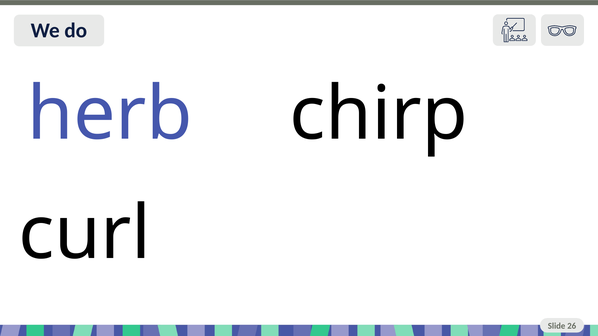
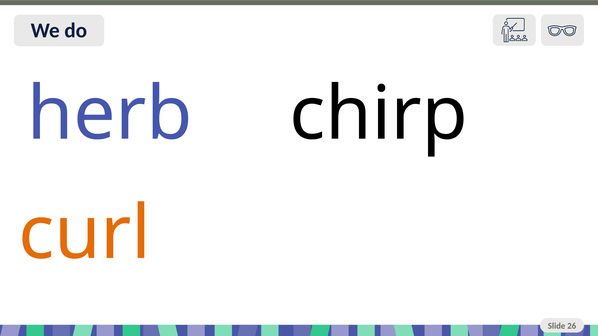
curl colour: black -> orange (85, 234)
